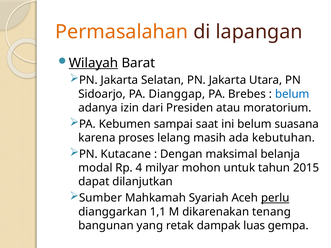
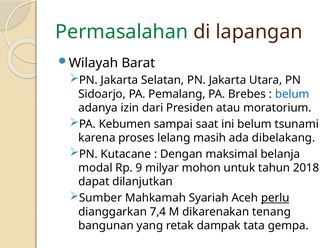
Permasalahan colour: orange -> green (122, 32)
Wilayah underline: present -> none (93, 63)
Dianggap: Dianggap -> Pemalang (177, 94)
suasana: suasana -> tsunami (297, 124)
kebutuhan: kebutuhan -> dibelakang (283, 138)
4: 4 -> 9 (139, 168)
2015: 2015 -> 2018 (306, 168)
1,1: 1,1 -> 7,4 (158, 212)
luas: luas -> tata (254, 226)
